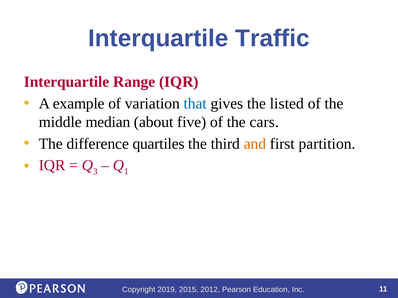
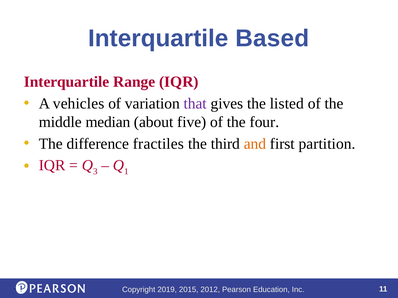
Traffic: Traffic -> Based (272, 39)
example: example -> vehicles (79, 104)
that colour: blue -> purple (195, 104)
cars: cars -> four (264, 122)
quartiles: quartiles -> fractiles (158, 144)
